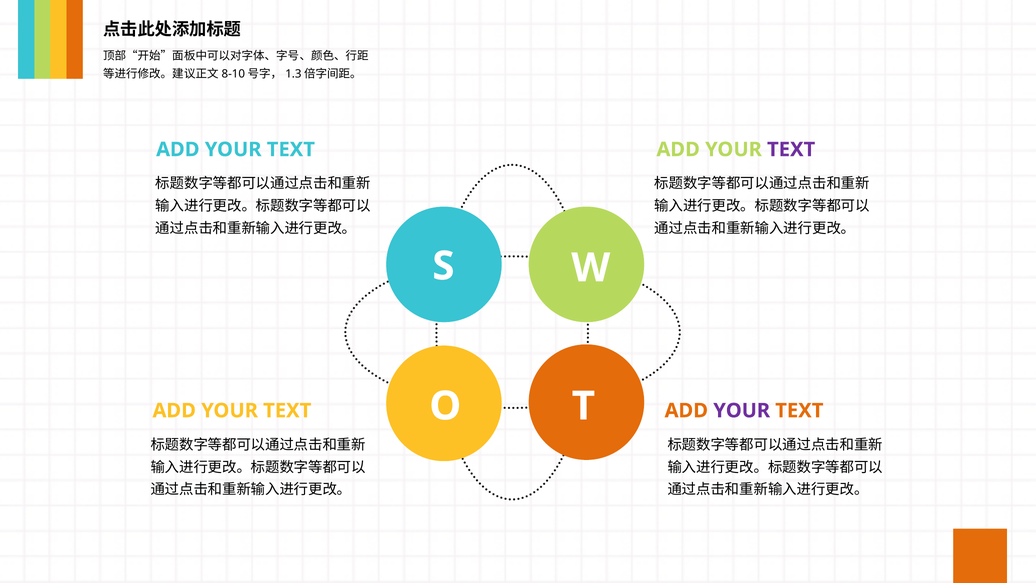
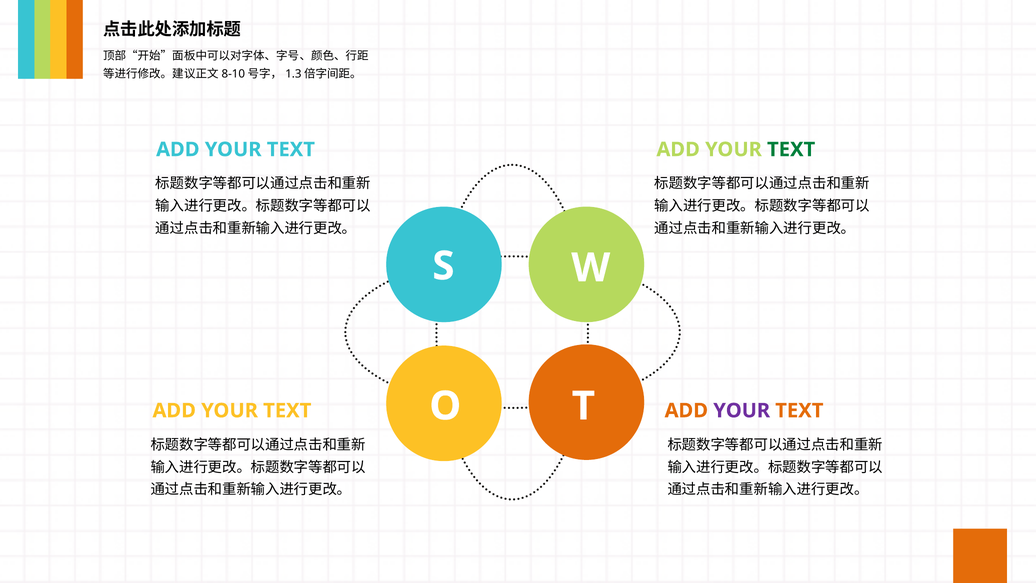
TEXT colour: purple -> green (791, 149)
